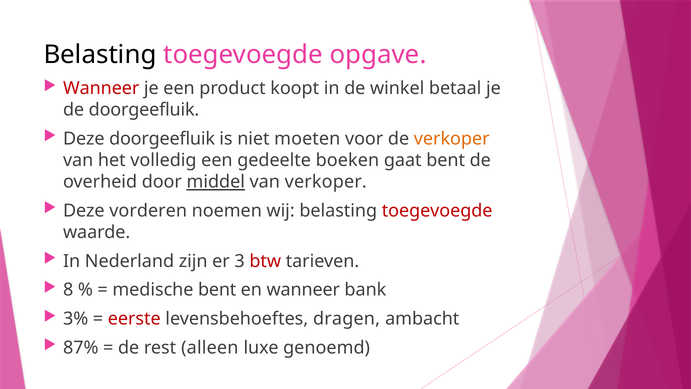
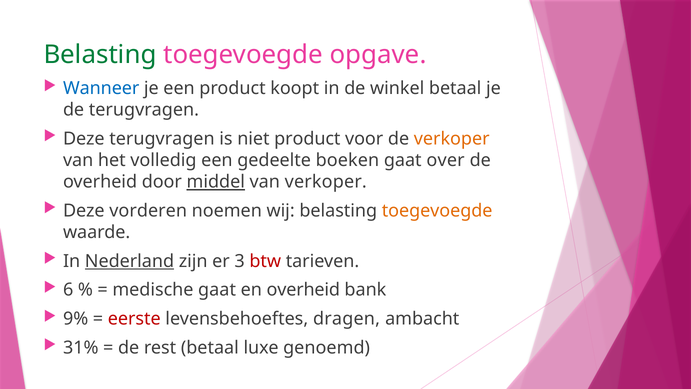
Belasting colour: black -> green (100, 54)
Wanneer colour: red -> blue (101, 88)
de doorgeefluik: doorgeefluik -> terugvragen (144, 110)
Deze doorgeefluik: doorgeefluik -> terugvragen (162, 139)
niet moeten: moeten -> product (307, 139)
gaat bent: bent -> over (446, 160)
toegevoegde colour: red -> orange (437, 211)
Nederland underline: none -> present (129, 261)
8: 8 -> 6 (68, 290)
medische bent: bent -> gaat (217, 290)
en wanneer: wanneer -> overheid (303, 290)
3%: 3% -> 9% (76, 319)
87%: 87% -> 31% (81, 347)
rest alleen: alleen -> betaal (210, 347)
